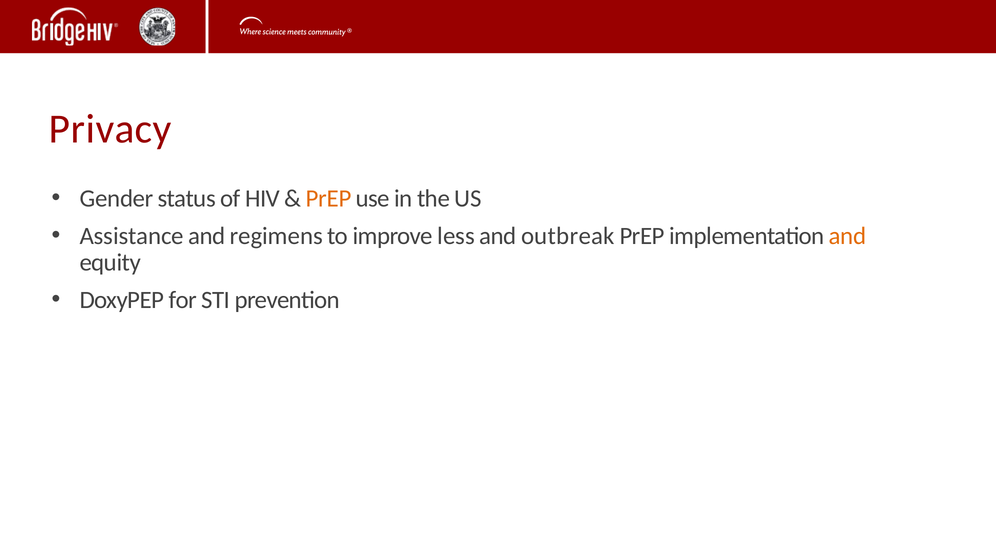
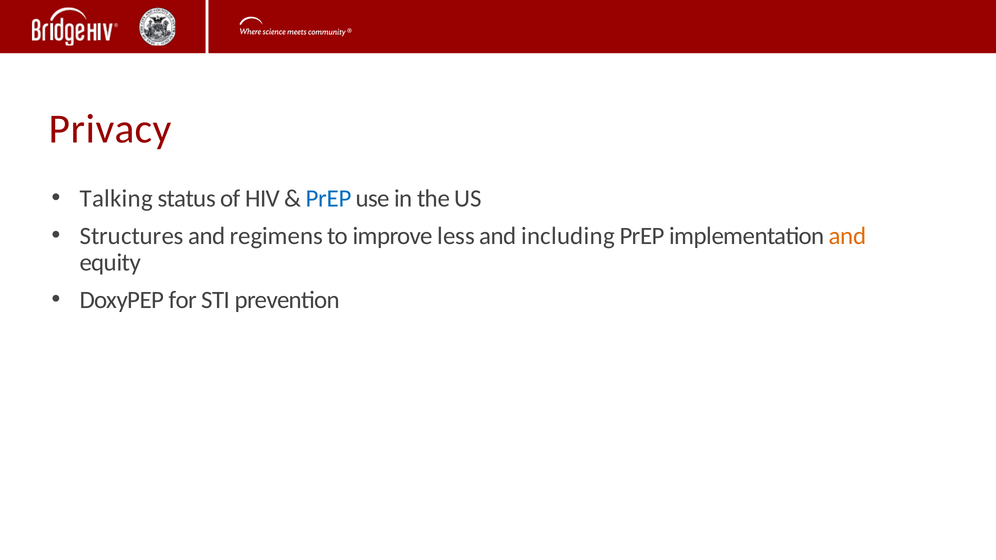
Gender: Gender -> Talking (116, 199)
PrEP colour: orange -> blue (329, 199)
Assistance: Assistance -> Structures (132, 236)
outbreak: outbreak -> including (568, 236)
